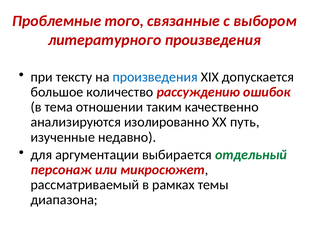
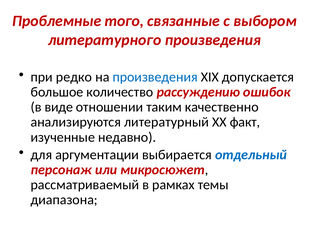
тексту: тексту -> редко (74, 77)
тема: тема -> виде (59, 107)
изолированно: изолированно -> литературный (167, 122)
путь: путь -> факт (245, 122)
отдельный colour: green -> blue (251, 155)
